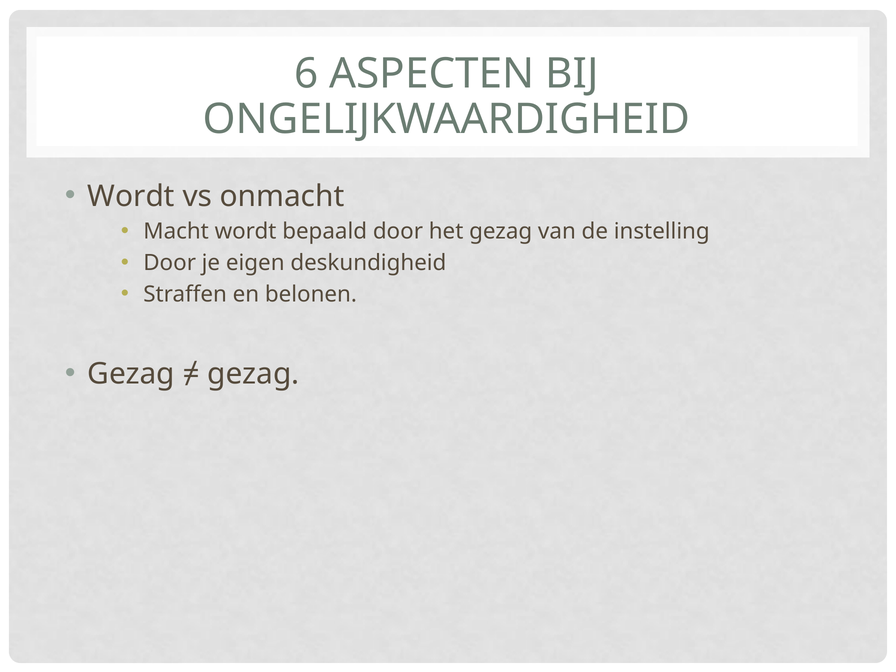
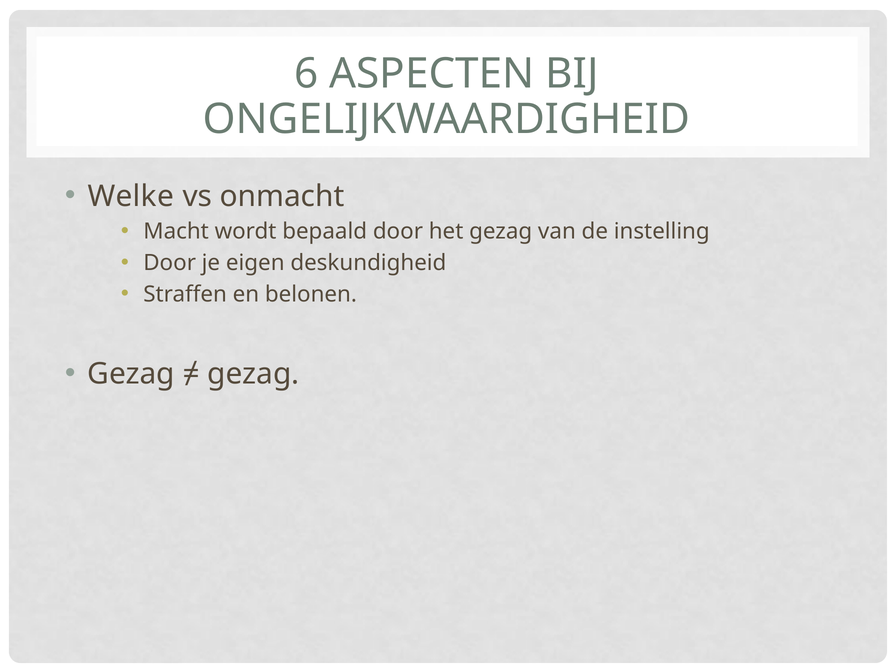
Wordt: Wordt -> Welke (131, 196)
